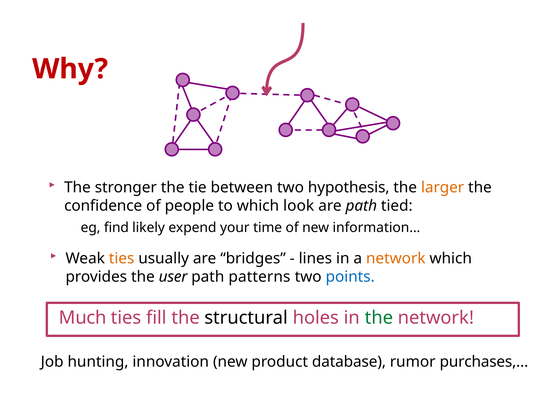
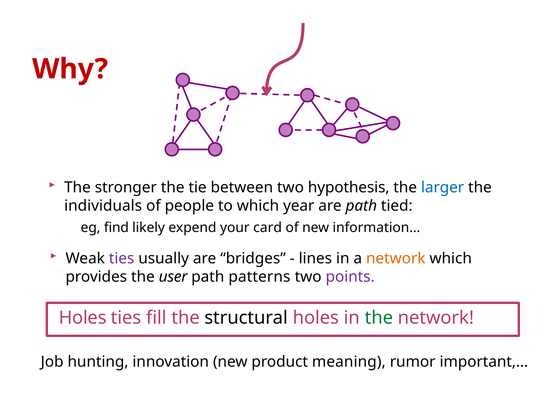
larger colour: orange -> blue (443, 187)
confidence: confidence -> individuals (103, 206)
look: look -> year (299, 206)
time: time -> card (268, 228)
ties colour: orange -> purple (122, 258)
points colour: blue -> purple (350, 277)
Much: Much -> Holes (83, 318)
database: database -> meaning (349, 362)
purchases,…: purchases,… -> important,… (484, 362)
